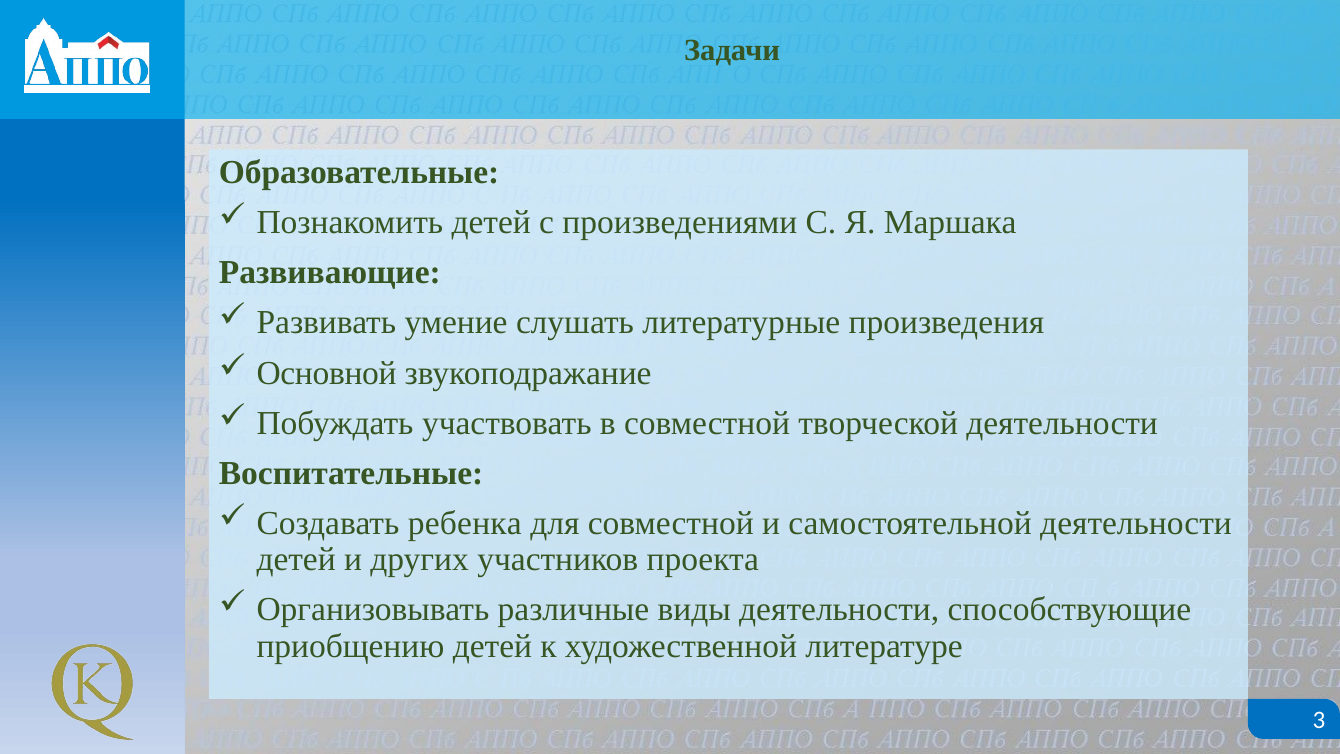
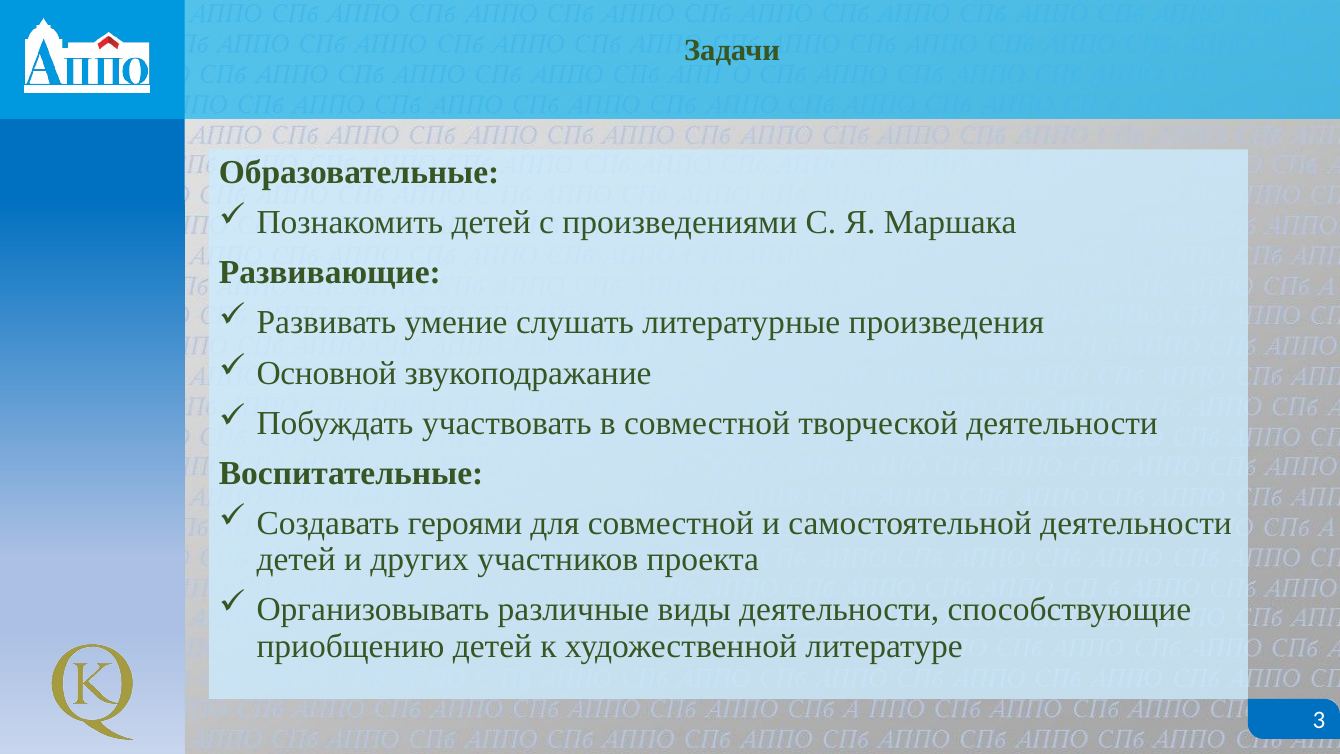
ребенка: ребенка -> героями (465, 523)
